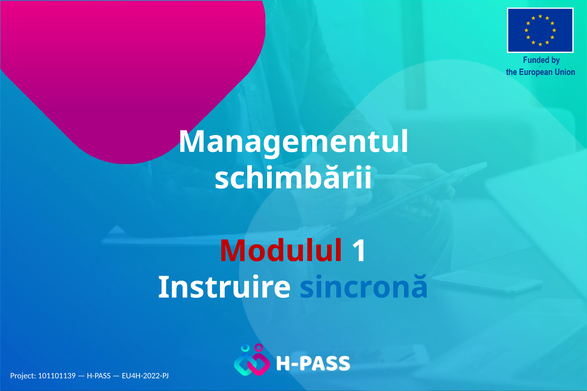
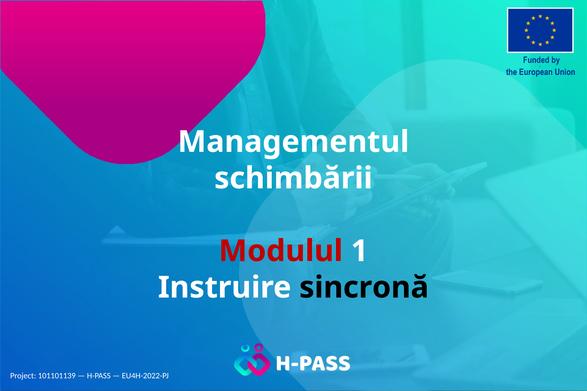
sincronă colour: blue -> black (364, 288)
